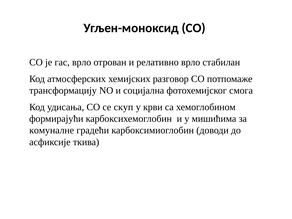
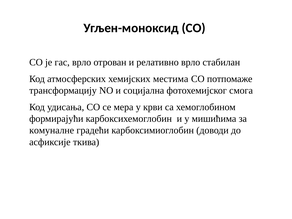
разговор: разговор -> местима (171, 79)
скуп: скуп -> мера (124, 107)
